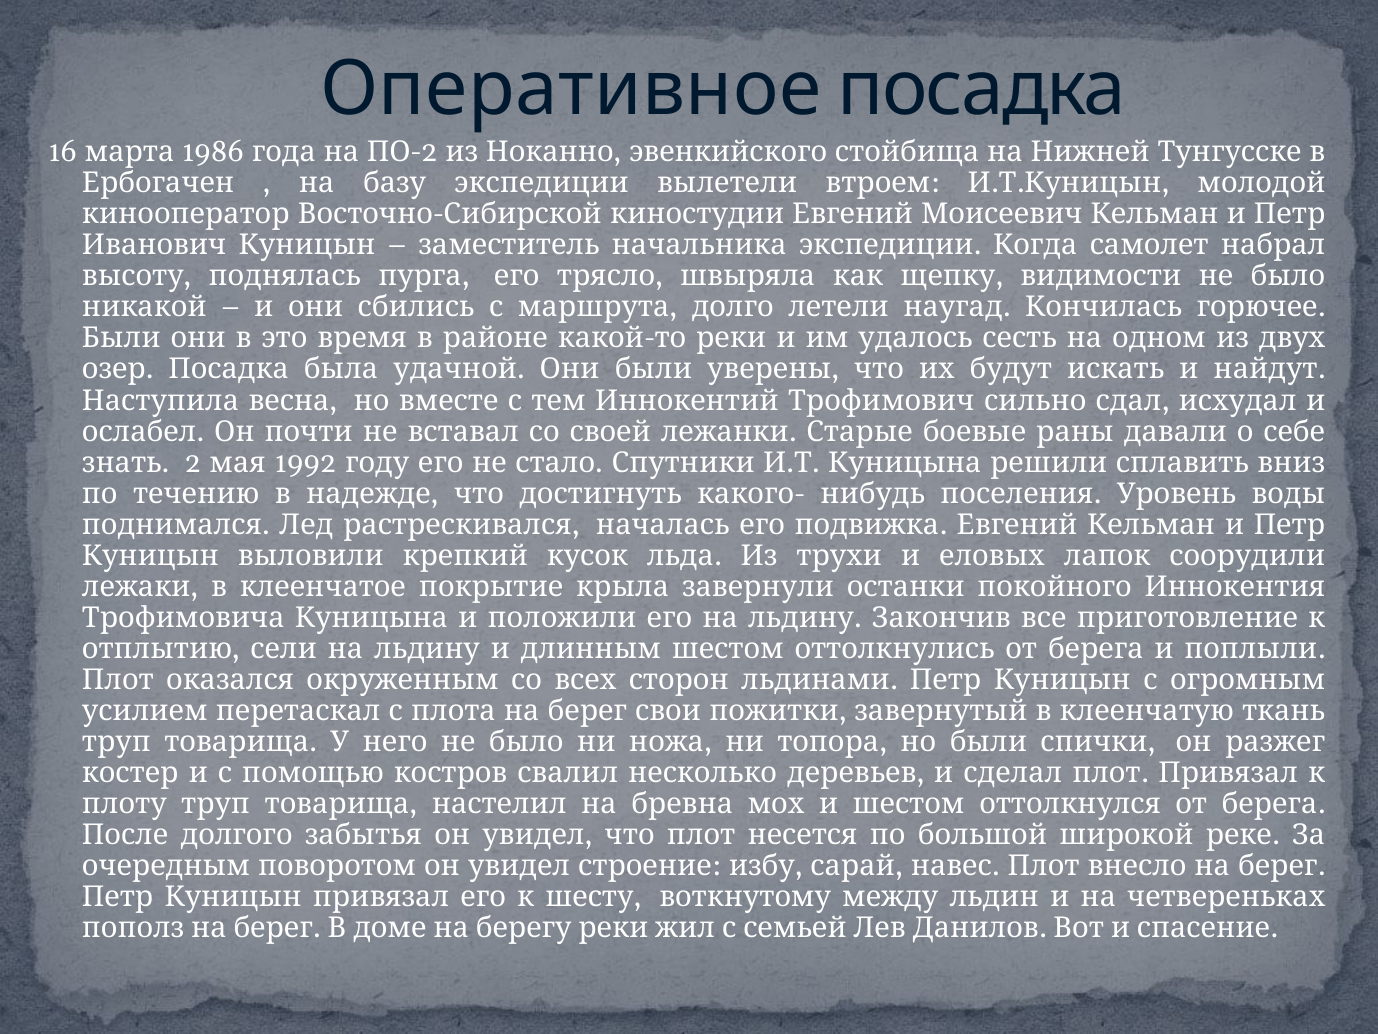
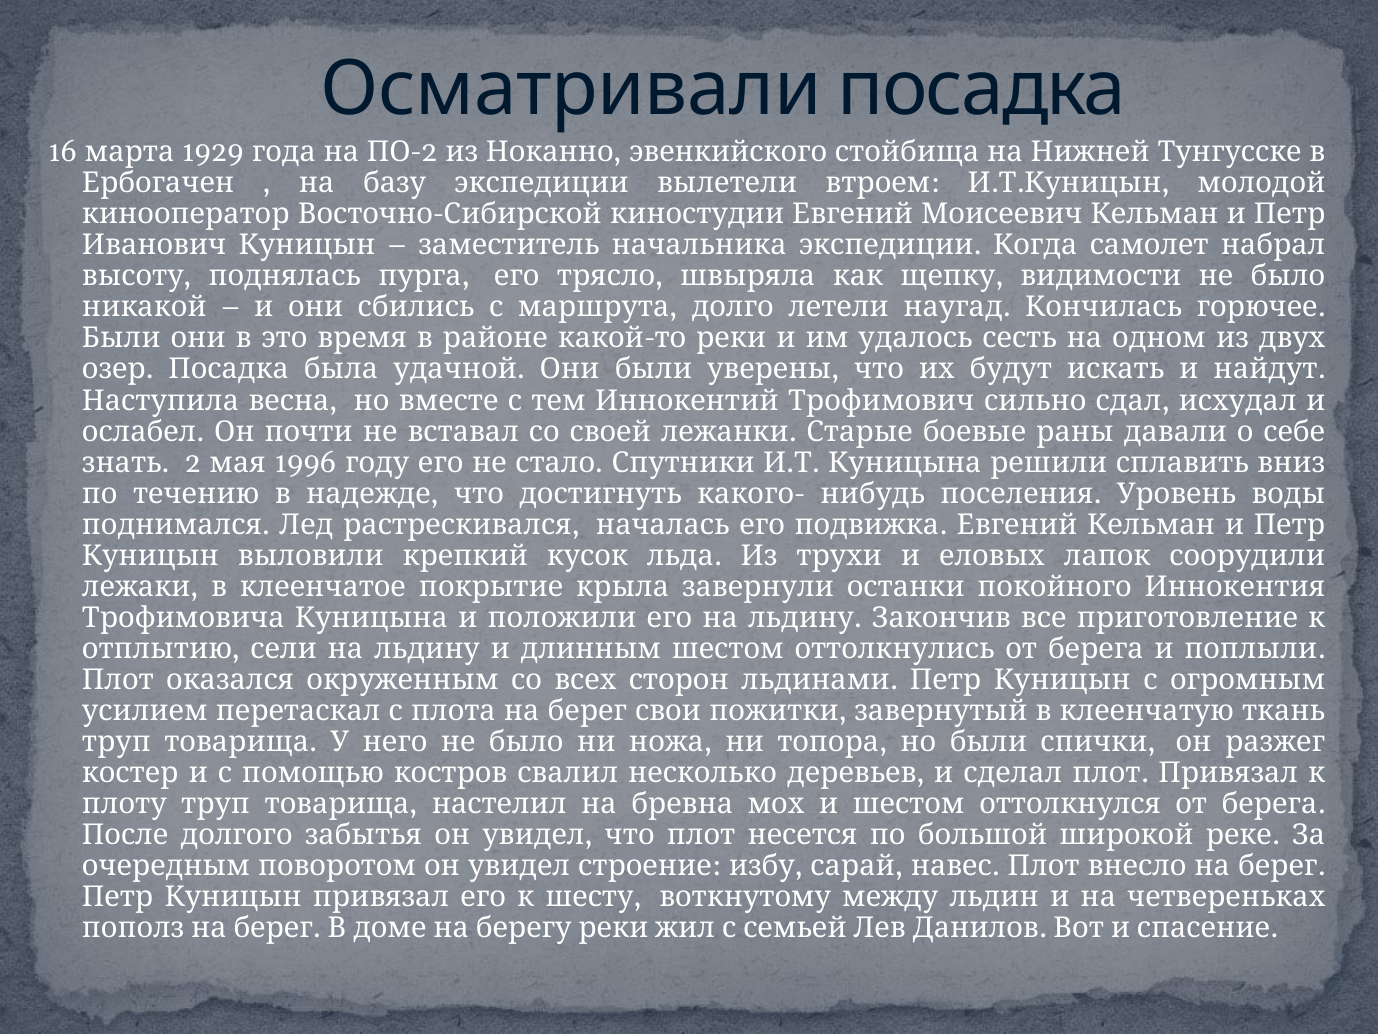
Оперативное: Оперативное -> Осматривали (571, 90)
1986: 1986 -> 1929 (213, 152)
1992: 1992 -> 1996 (305, 462)
